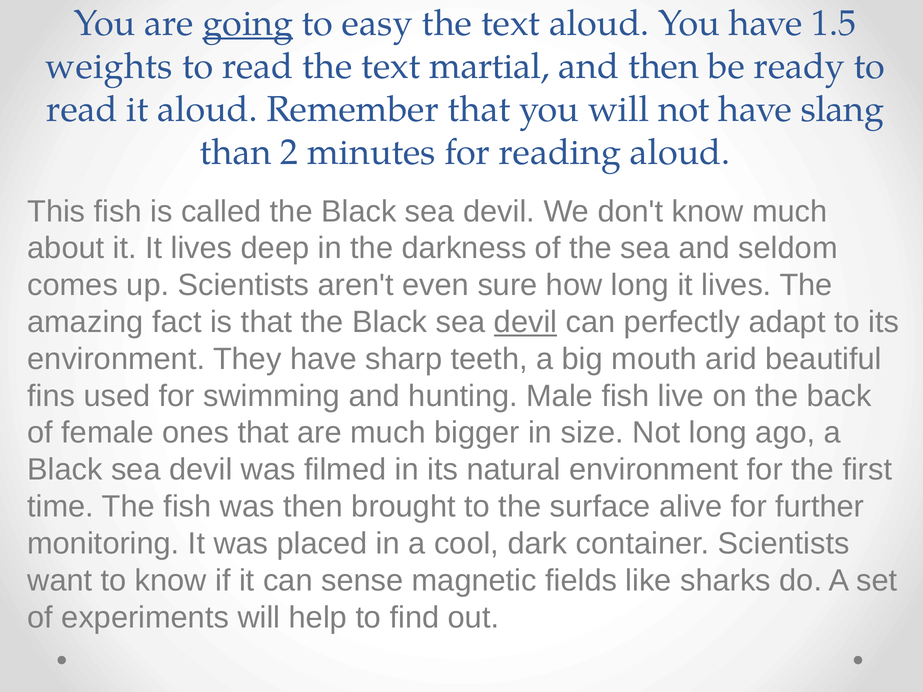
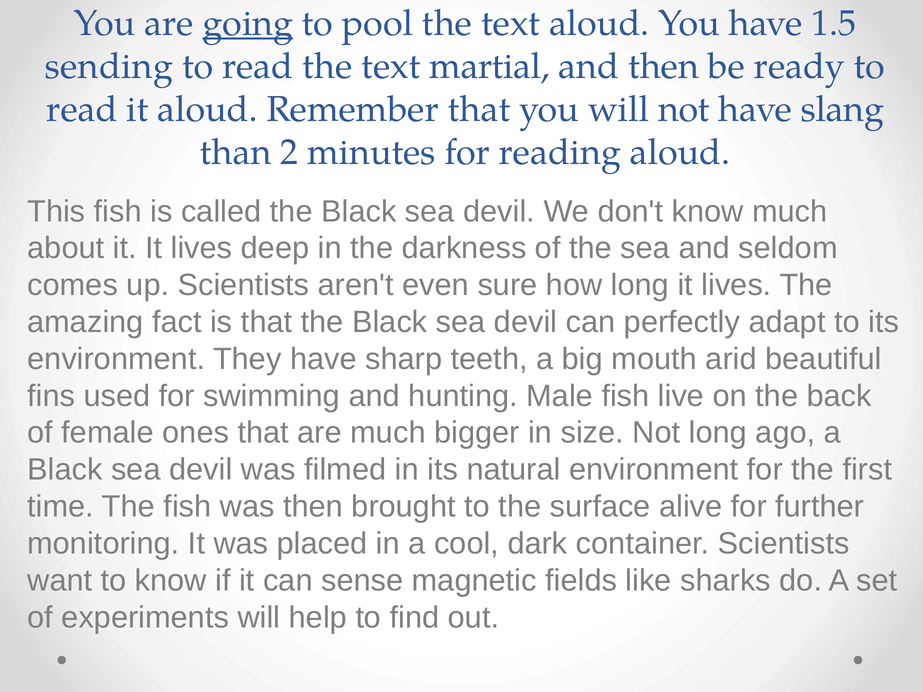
easy: easy -> pool (377, 23)
weights: weights -> sending (109, 66)
devil underline: present -> none (526, 322)
